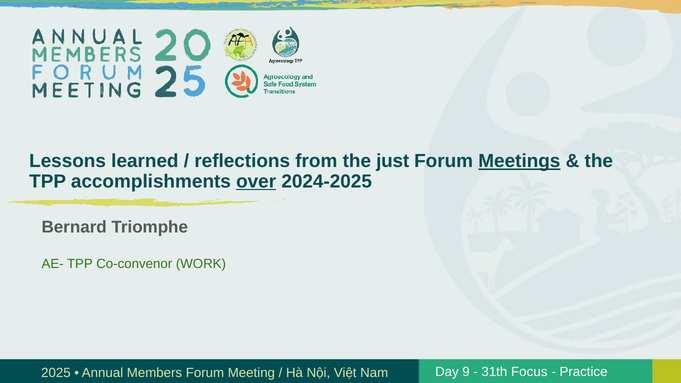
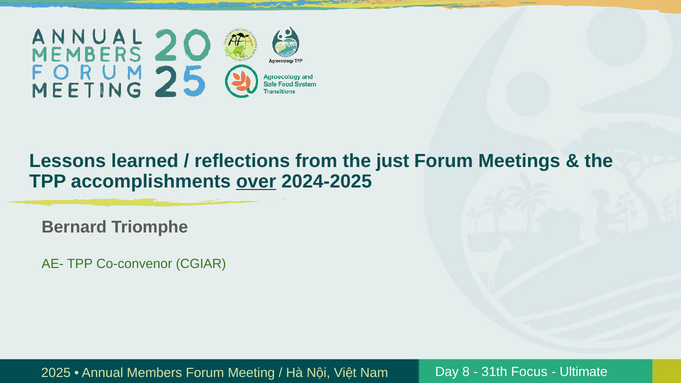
Meetings underline: present -> none (519, 161)
WORK: WORK -> CGIAR (201, 264)
9: 9 -> 8 (466, 372)
Practice: Practice -> Ultimate (584, 372)
